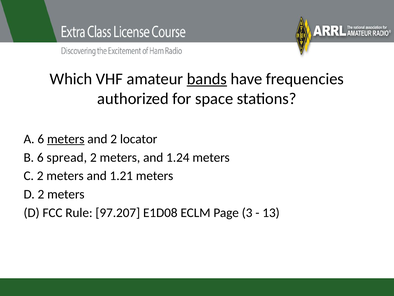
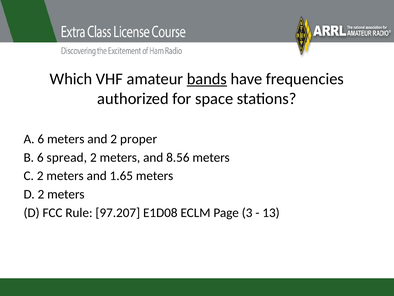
meters underline: present -> none (66, 139)
locator: locator -> proper (139, 139)
1.24: 1.24 -> 8.56 (178, 157)
1.21: 1.21 -> 1.65 (121, 176)
